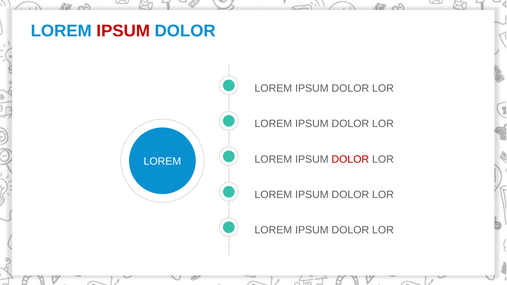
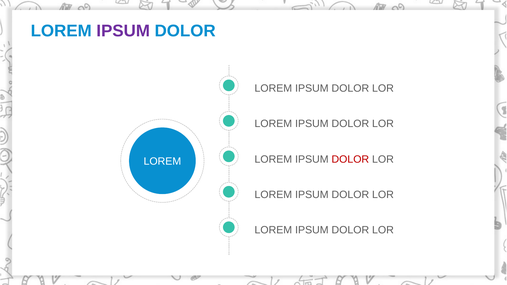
IPSUM colour: red -> purple (123, 31)
